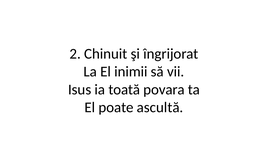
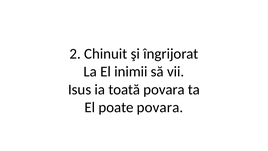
poate ascultă: ascultă -> povara (160, 107)
